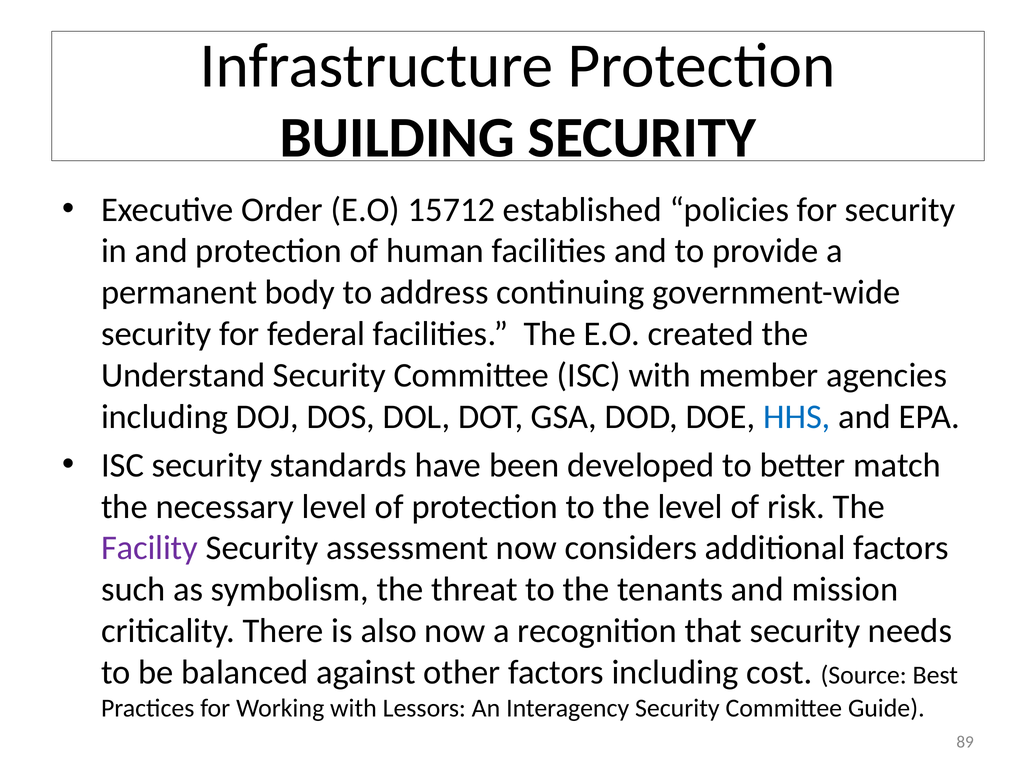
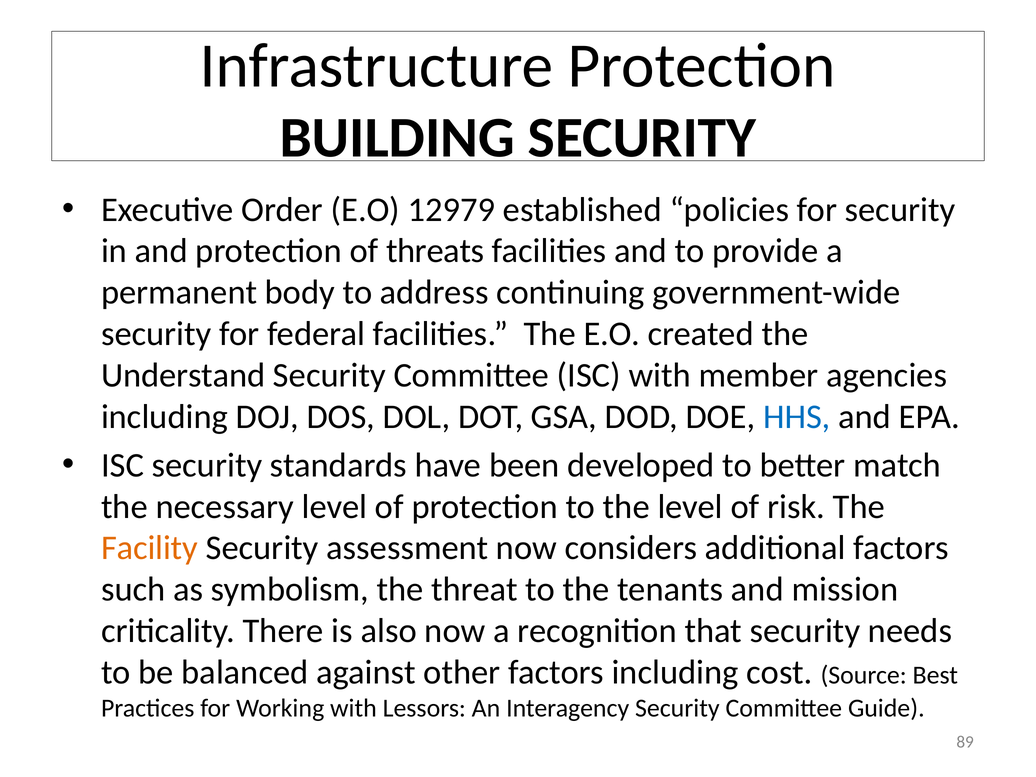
15712: 15712 -> 12979 (451, 210)
human: human -> threats (435, 251)
Facility colour: purple -> orange (149, 548)
